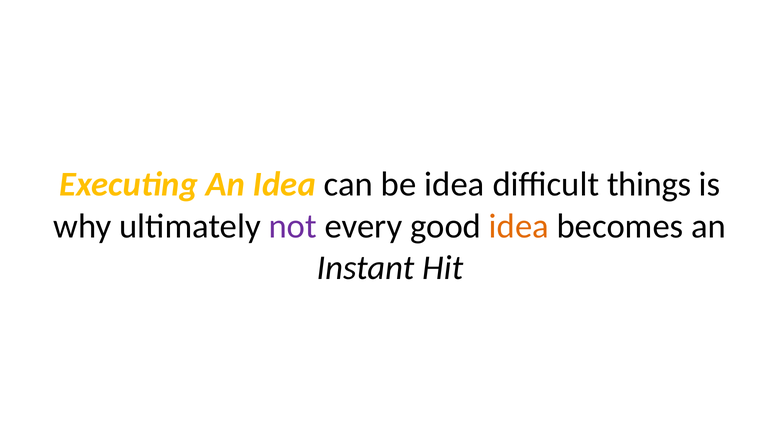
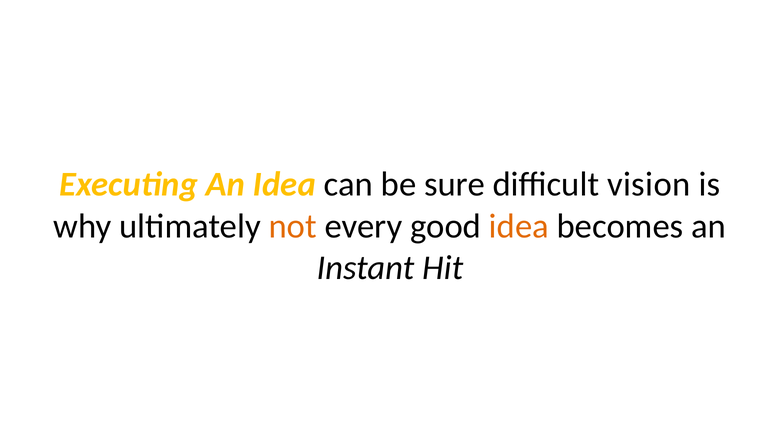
be idea: idea -> sure (454, 184)
things: things -> vision (649, 184)
not colour: purple -> orange (293, 226)
